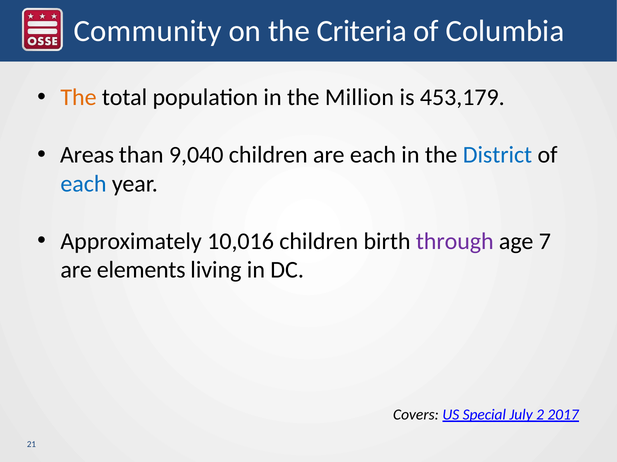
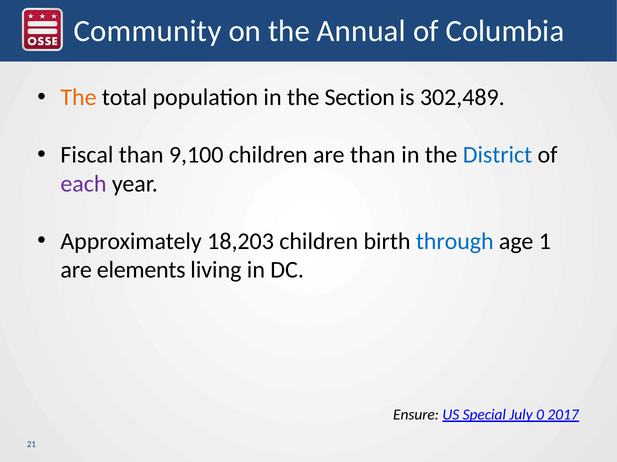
Criteria: Criteria -> Annual (361, 31)
Million: Million -> Section (360, 98)
453,179: 453,179 -> 302,489 (462, 98)
Areas: Areas -> Fiscal (87, 155)
9,040: 9,040 -> 9,100 (196, 155)
are each: each -> than (373, 155)
each colour: blue -> purple (83, 184)
10,016: 10,016 -> 18,203 (241, 242)
through colour: purple -> blue (455, 242)
7: 7 -> 1 (545, 242)
Covers: Covers -> Ensure (416, 415)
2: 2 -> 0 (540, 415)
